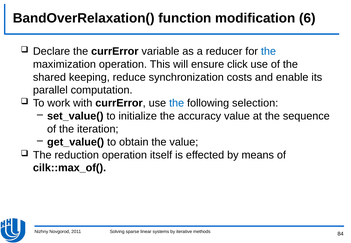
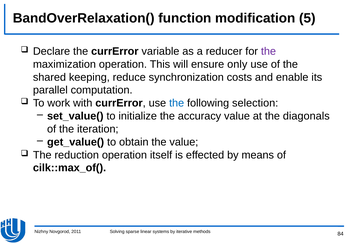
6: 6 -> 5 (307, 18)
the colour: blue -> purple (268, 51)
click: click -> only (237, 64)
sequence: sequence -> diagonals (306, 116)
